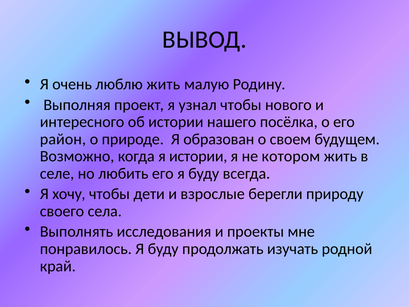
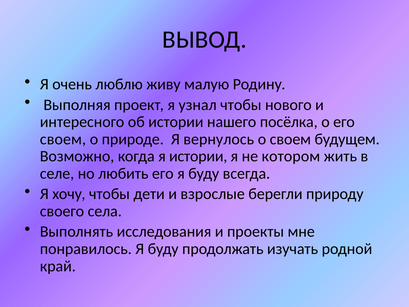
люблю жить: жить -> живу (163, 84)
район: район -> своем (63, 139)
образован: образован -> вернулось (219, 139)
